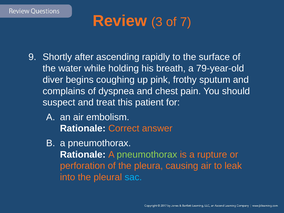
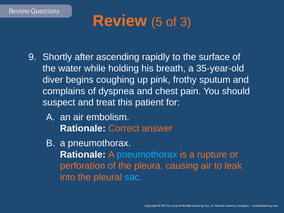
3: 3 -> 5 (157, 22)
7: 7 -> 3 (186, 22)
79-year-old: 79-year-old -> 35-year-old (220, 68)
pneumothorax colour: light green -> light blue (147, 154)
